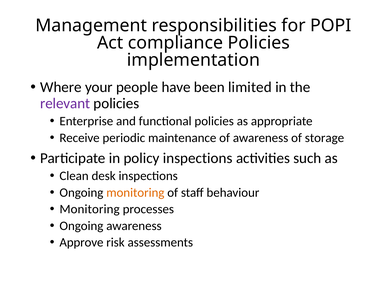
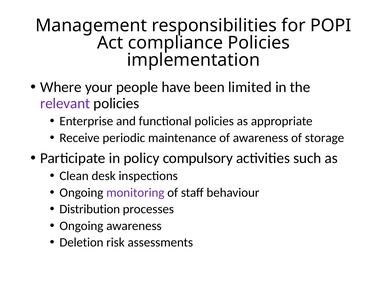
policy inspections: inspections -> compulsory (198, 158)
monitoring colour: orange -> purple (135, 193)
Monitoring: Monitoring -> Distribution (90, 209)
Approve: Approve -> Deletion (81, 243)
